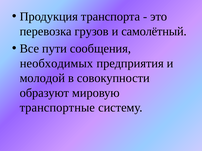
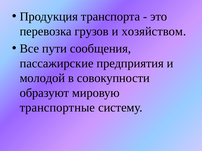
самолётный: самолётный -> хозяйством (154, 31)
необходимых: необходимых -> пассажирские (57, 64)
